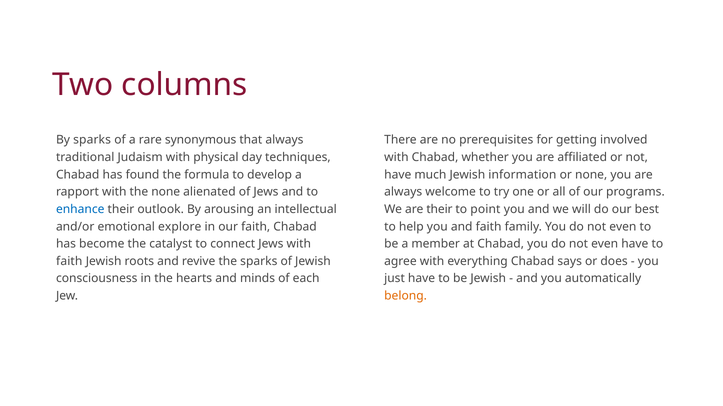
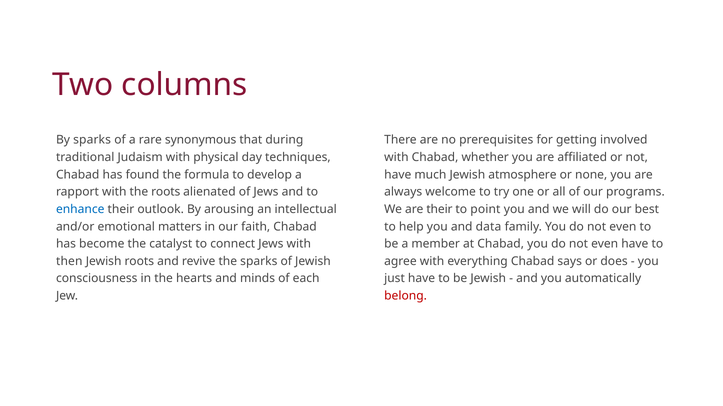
that always: always -> during (284, 140)
information: information -> atmosphere (522, 175)
the none: none -> roots (166, 192)
explore: explore -> matters (180, 227)
and faith: faith -> data (489, 227)
faith: faith -> then (69, 262)
belong colour: orange -> red (406, 296)
